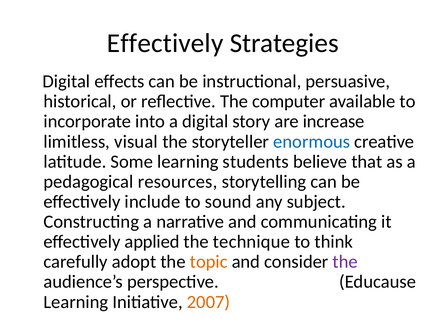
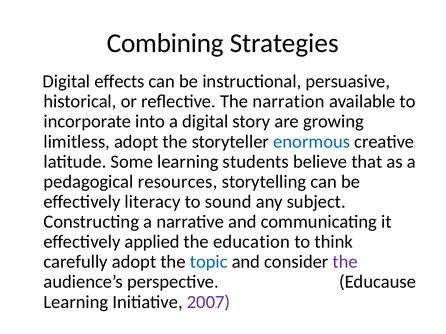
Effectively: Effectively -> Combining (165, 43)
computer: computer -> narration (289, 102)
increase: increase -> growing (333, 122)
limitless visual: visual -> adopt (136, 142)
include: include -> literacy (153, 202)
technique: technique -> education (251, 242)
topic colour: orange -> blue (209, 262)
2007 colour: orange -> purple (208, 302)
